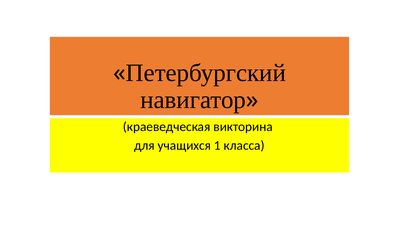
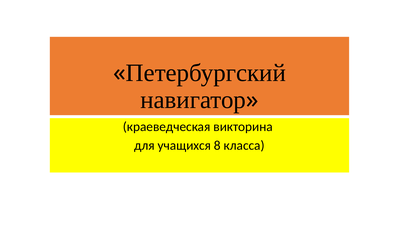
1: 1 -> 8 (217, 145)
